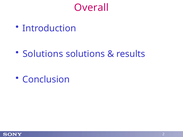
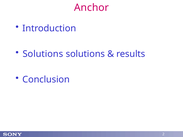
Overall: Overall -> Anchor (91, 8)
